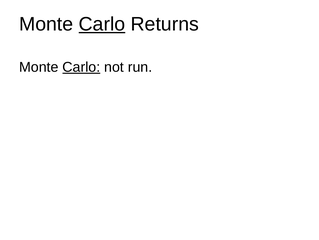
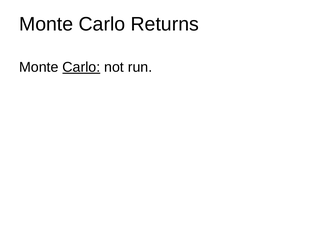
Carlo underline: present -> none (102, 24)
